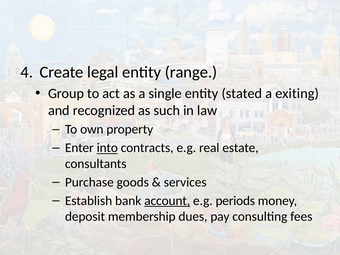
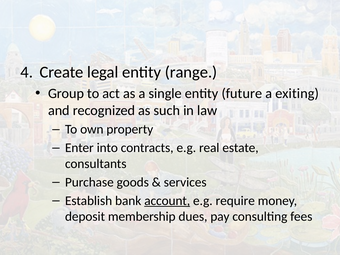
stated: stated -> future (242, 93)
into underline: present -> none (107, 148)
periods: periods -> require (235, 201)
